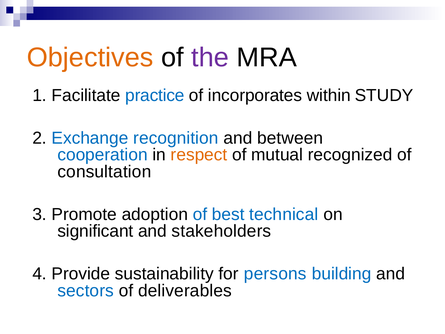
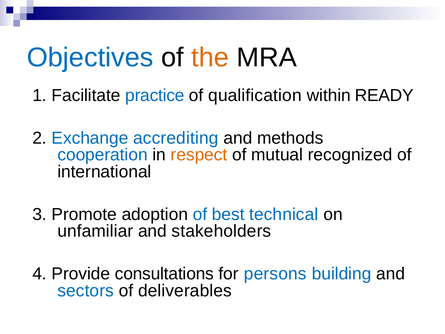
Objectives colour: orange -> blue (90, 58)
the colour: purple -> orange (210, 58)
incorporates: incorporates -> qualification (255, 95)
STUDY: STUDY -> READY (384, 95)
recognition: recognition -> accrediting (176, 138)
between: between -> methods (290, 138)
consultation: consultation -> international (104, 172)
significant: significant -> unfamiliar (95, 231)
sustainability: sustainability -> consultations (164, 274)
